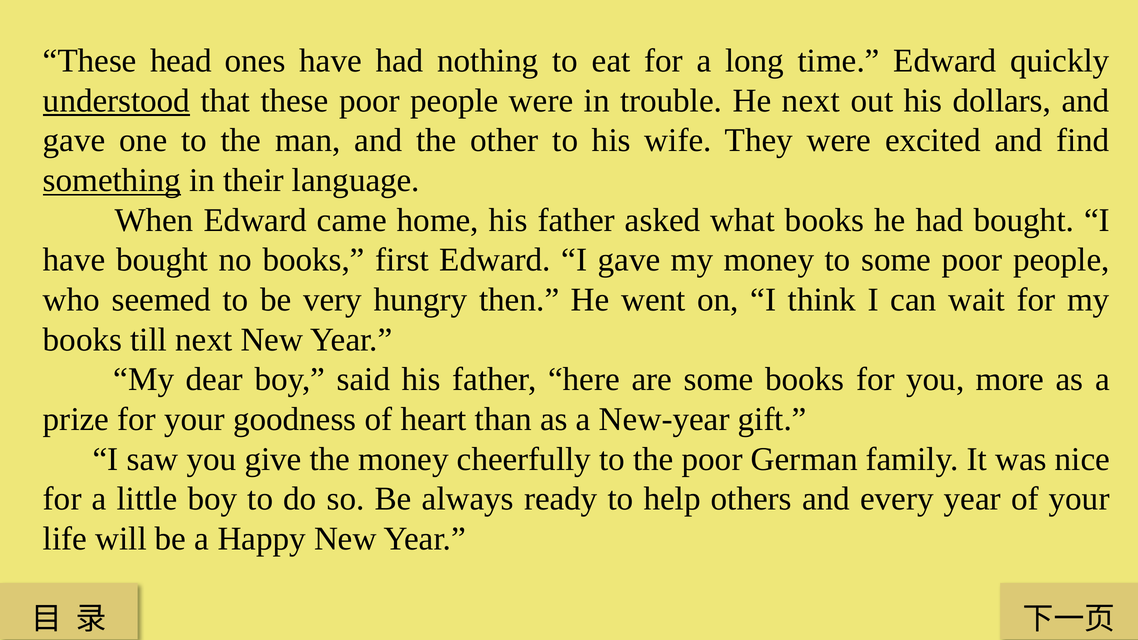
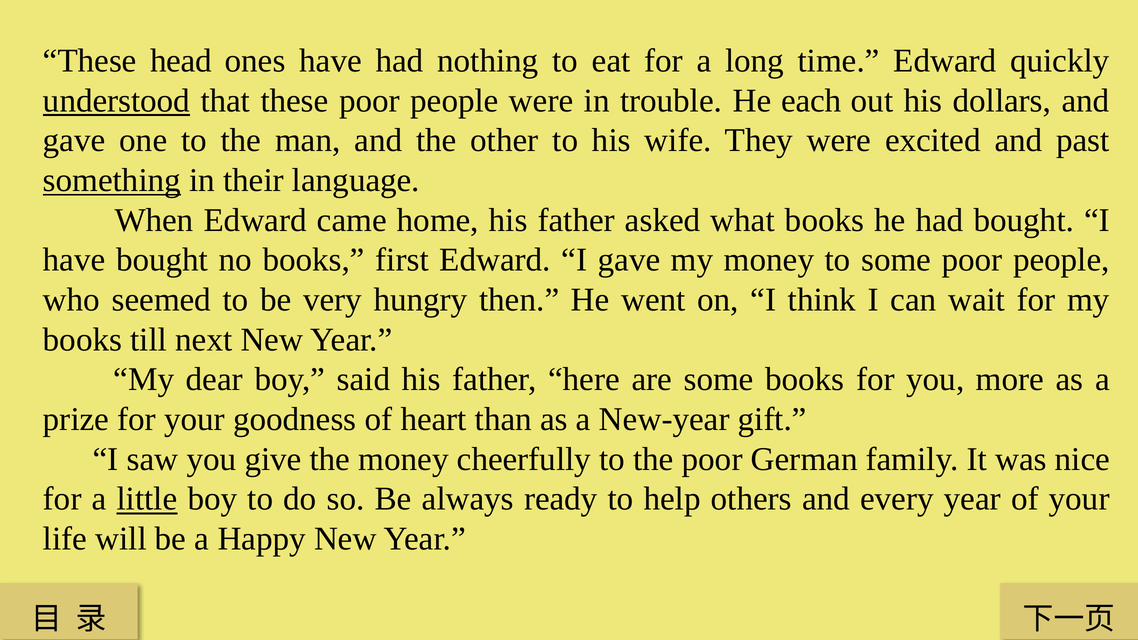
He next: next -> each (811, 101)
find: find -> past (1083, 140)
little underline: none -> present (147, 499)
